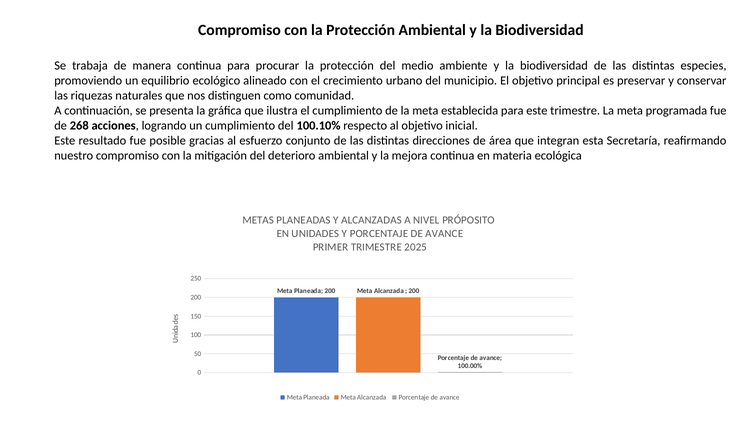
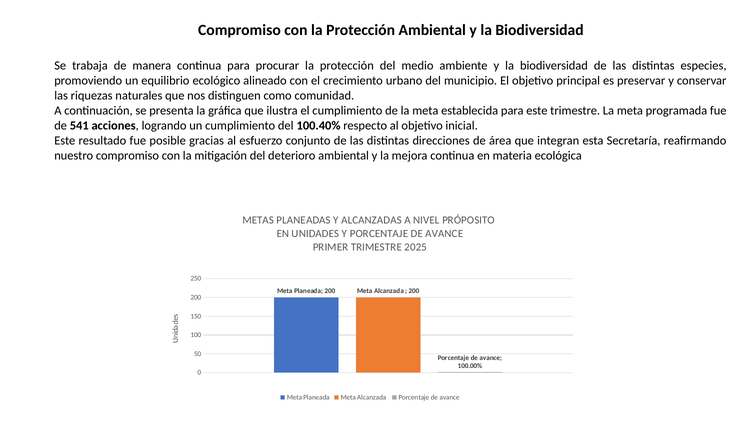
268: 268 -> 541 (79, 126)
100.10%: 100.10% -> 100.40% (319, 126)
